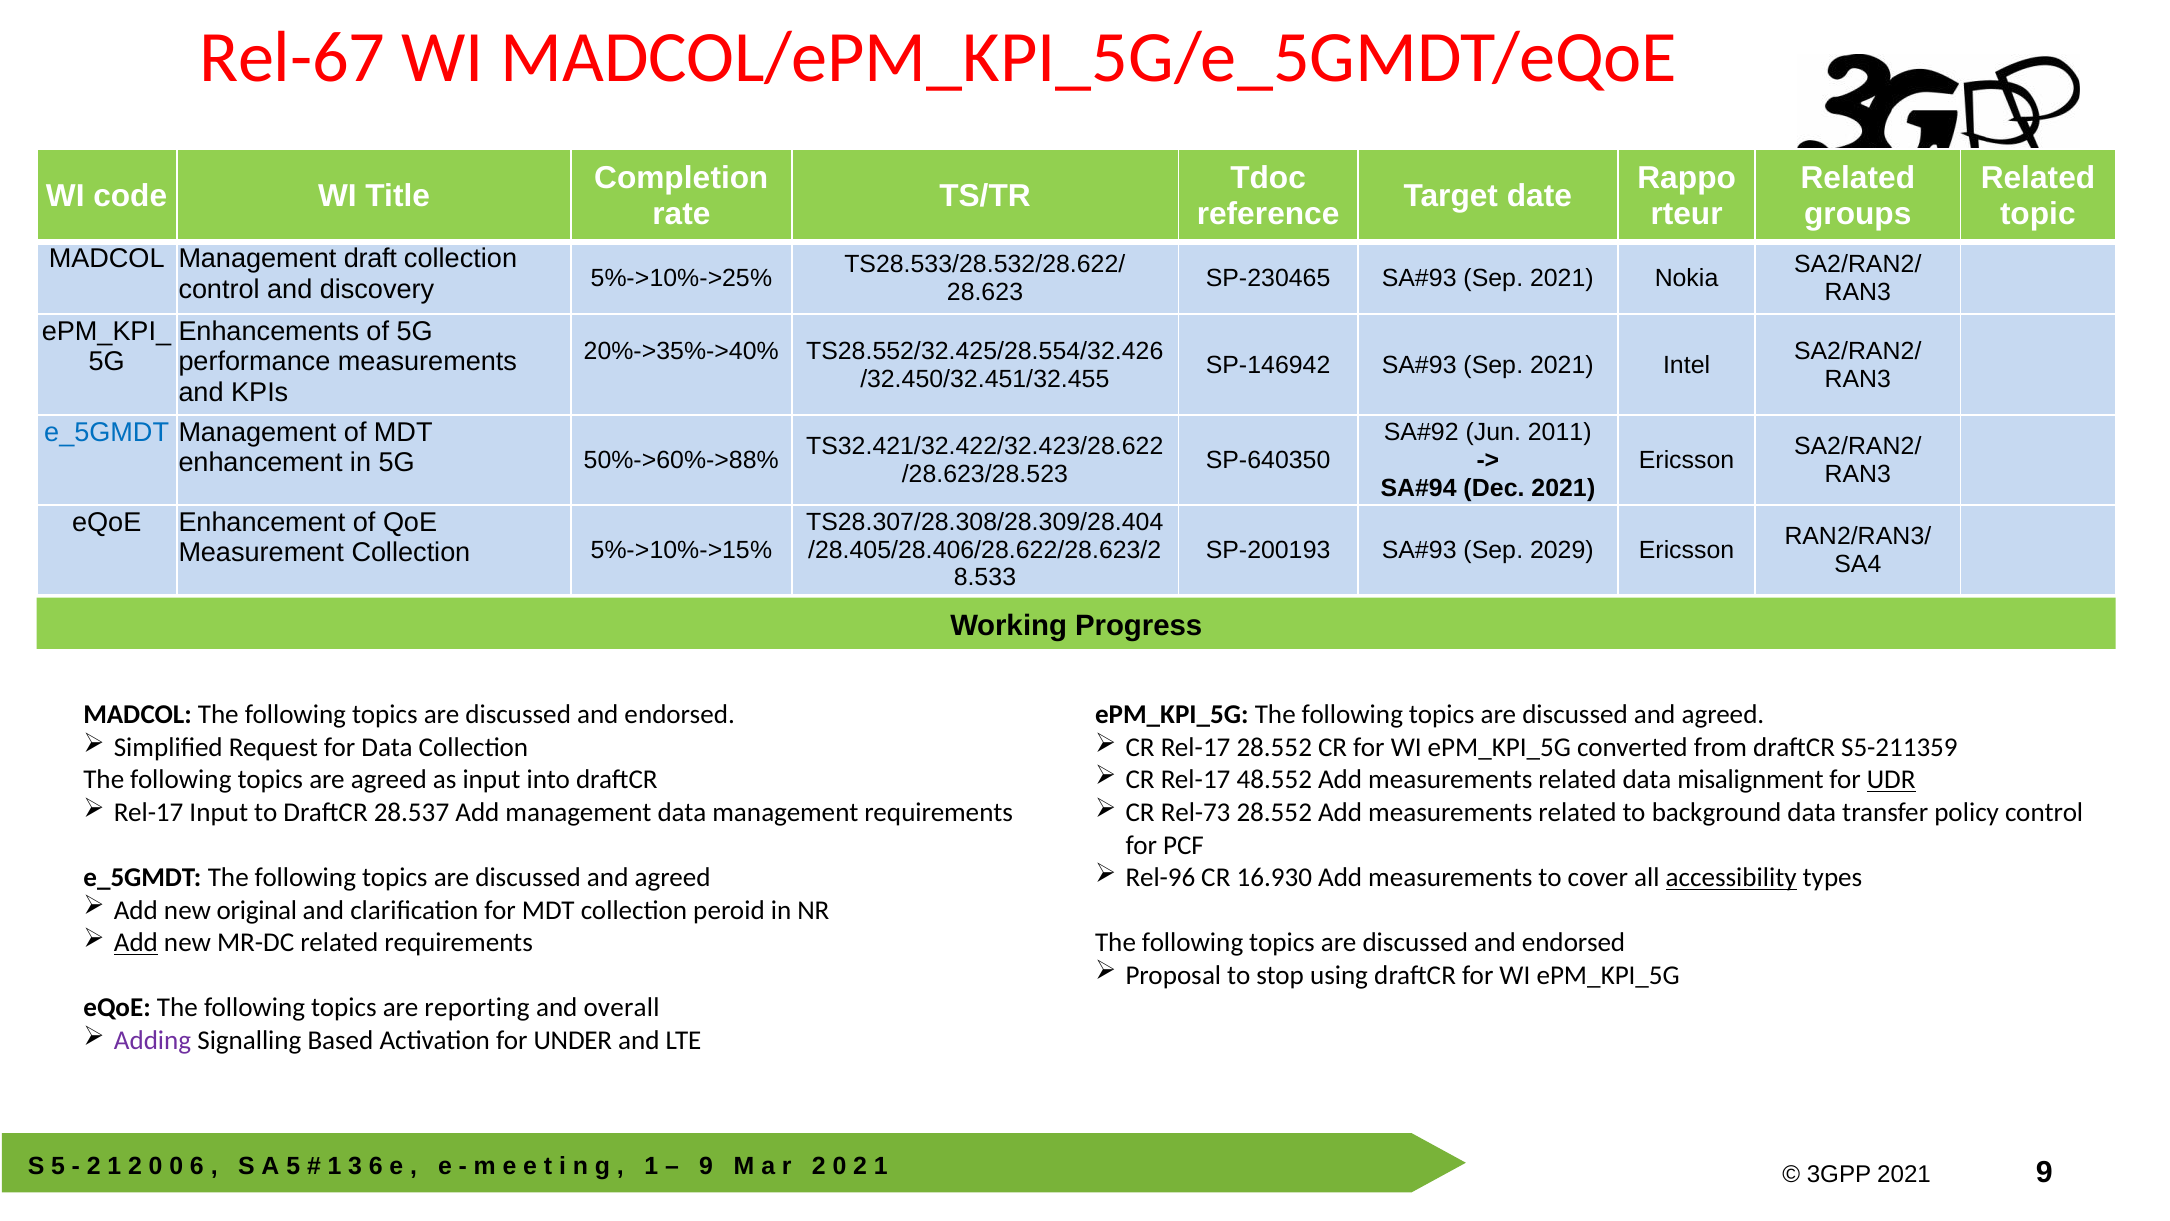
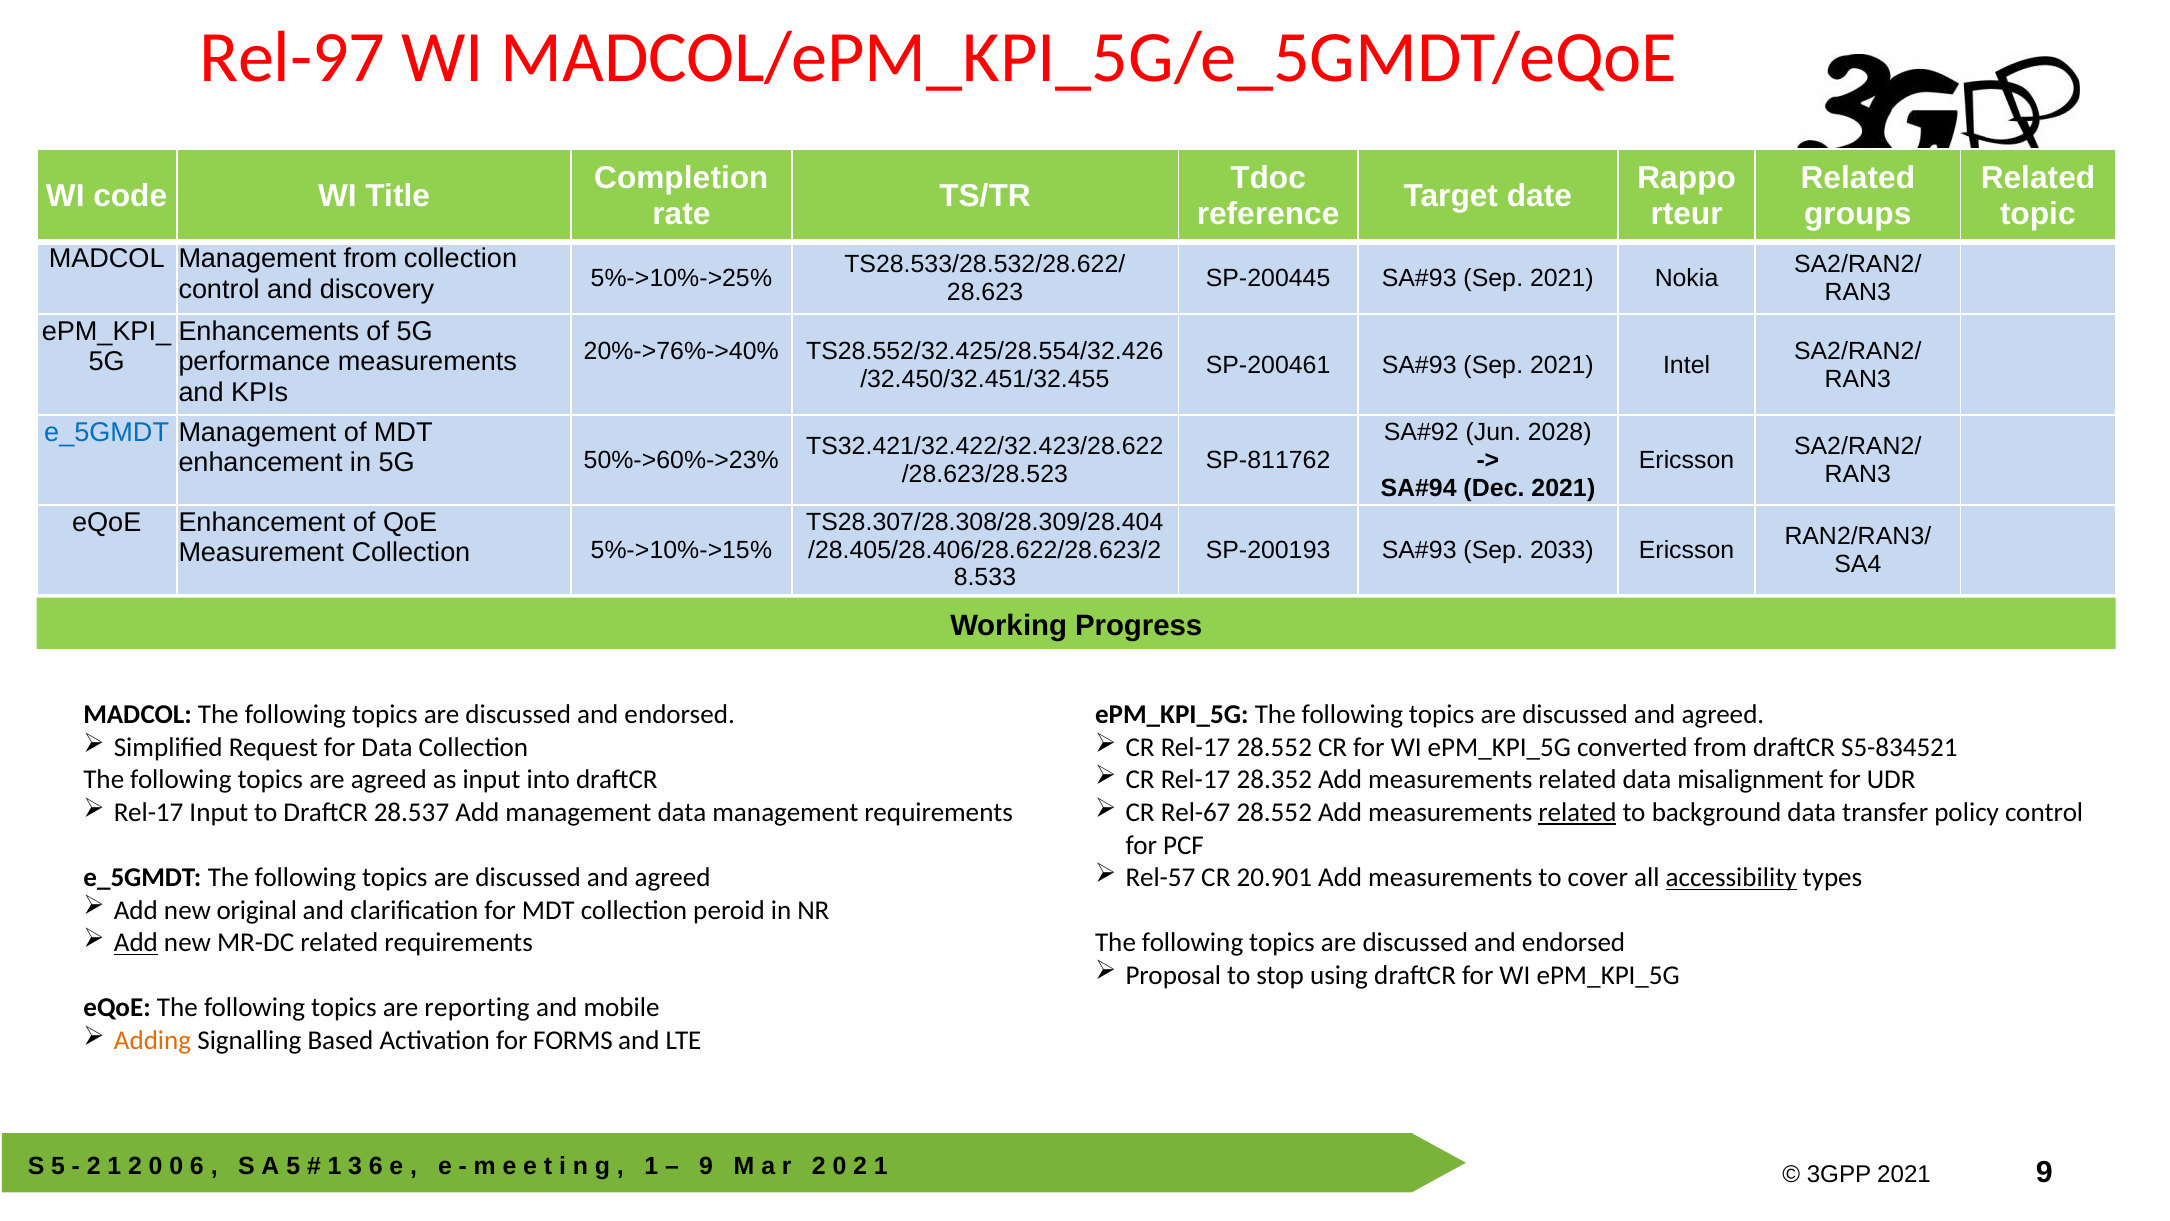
Rel-67: Rel-67 -> Rel-97 (292, 57)
Management draft: draft -> from (370, 259)
SP-230465: SP-230465 -> SP-200445 (1268, 278)
20%->35%->40%: 20%->35%->40% -> 20%->76%->40% (681, 351)
SP-146942: SP-146942 -> SP-200461 (1268, 365)
2011: 2011 -> 2028 (1560, 433)
SP-640350: SP-640350 -> SP-811762 (1268, 460)
50%->60%->88%: 50%->60%->88% -> 50%->60%->23% (681, 460)
2029: 2029 -> 2033 (1562, 550)
S5-211359: S5-211359 -> S5-834521 (1899, 747)
48.552: 48.552 -> 28.352 (1274, 780)
UDR underline: present -> none (1891, 780)
Rel-73: Rel-73 -> Rel-67 (1196, 812)
related underline: none -> present (1577, 812)
Rel-96: Rel-96 -> Rel-57 (1160, 877)
16.930: 16.930 -> 20.901 (1274, 877)
overall: overall -> mobile (622, 1008)
Adding colour: purple -> orange (153, 1040)
UNDER: UNDER -> FORMS (573, 1040)
